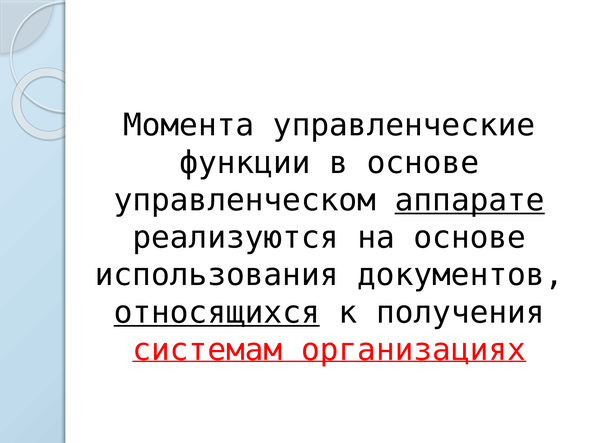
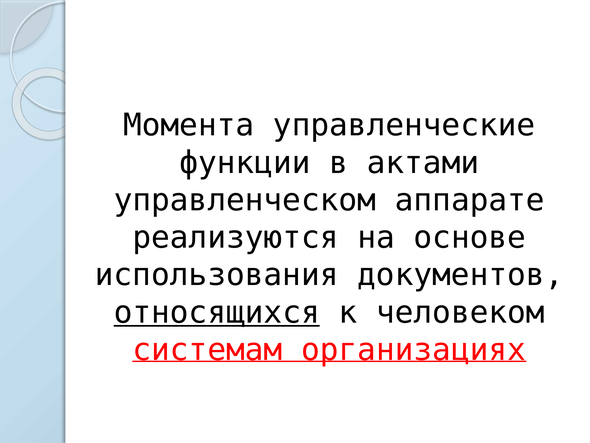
в основе: основе -> актами (423, 163)
аппарате underline: present -> none (470, 200)
получения: получения -> человеком (460, 312)
